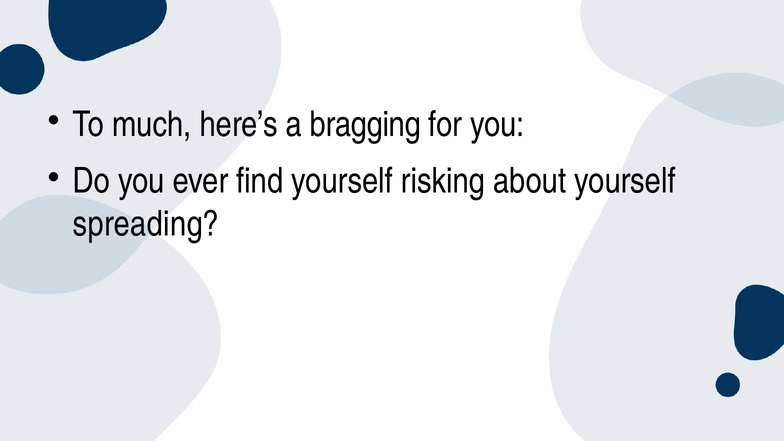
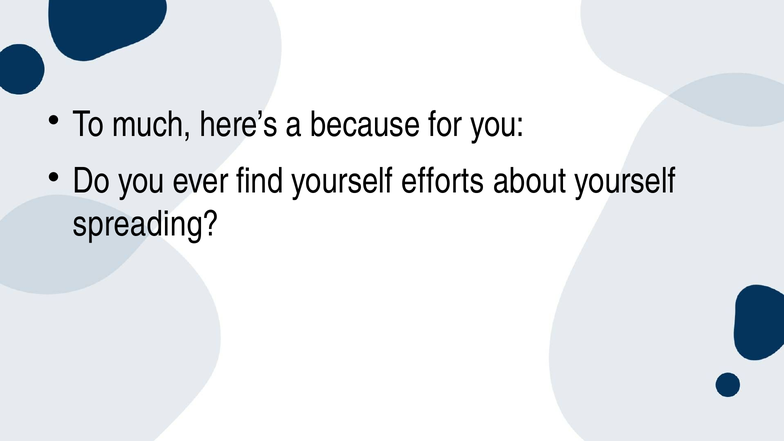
bragging: bragging -> because (365, 125)
risking: risking -> efforts (443, 181)
